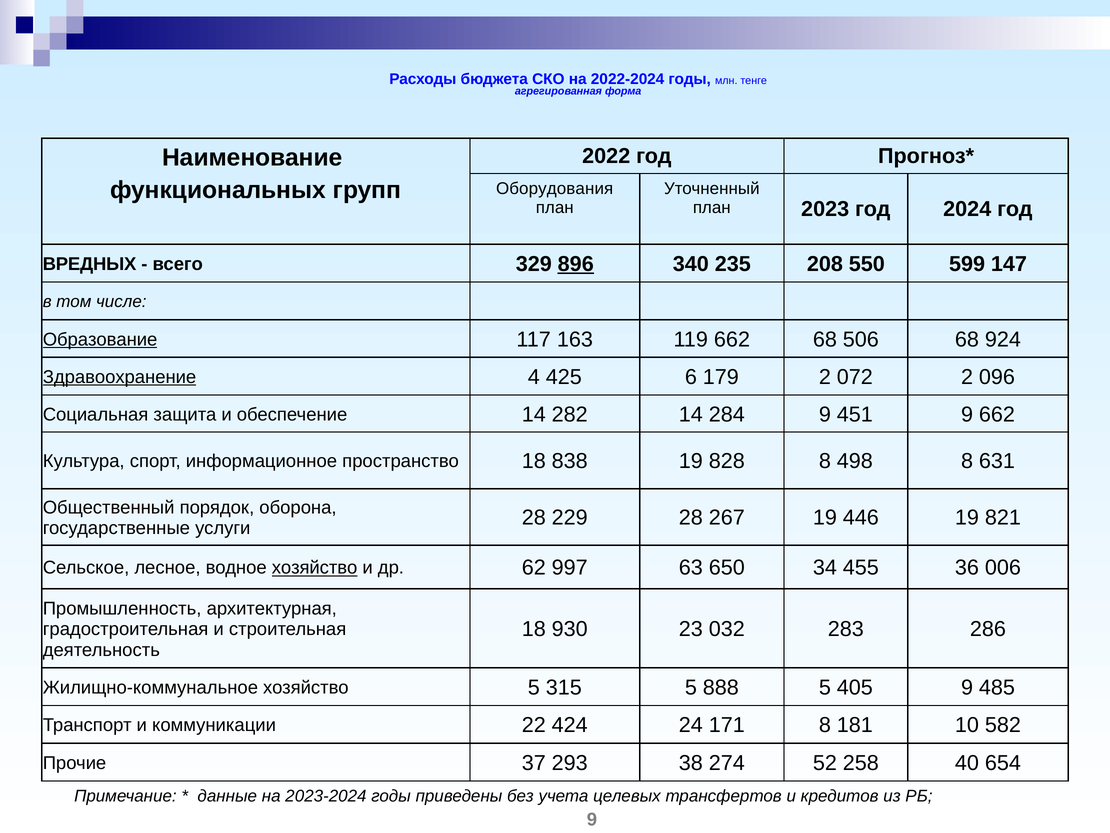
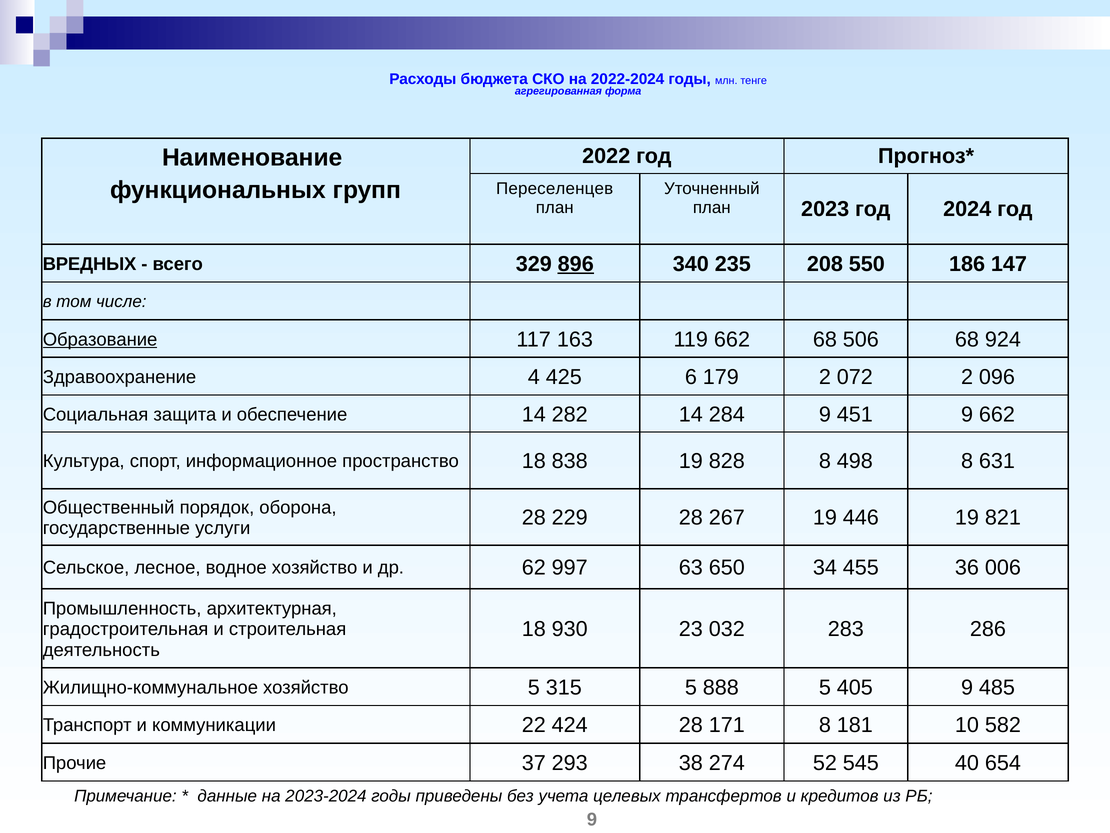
Оборудования: Оборудования -> Переселенцев (555, 189)
599: 599 -> 186 (967, 264)
Здравоохранение underline: present -> none (120, 377)
хозяйство underline: present -> none (315, 568)
424 24: 24 -> 28 (691, 725)
258: 258 -> 545 (861, 763)
